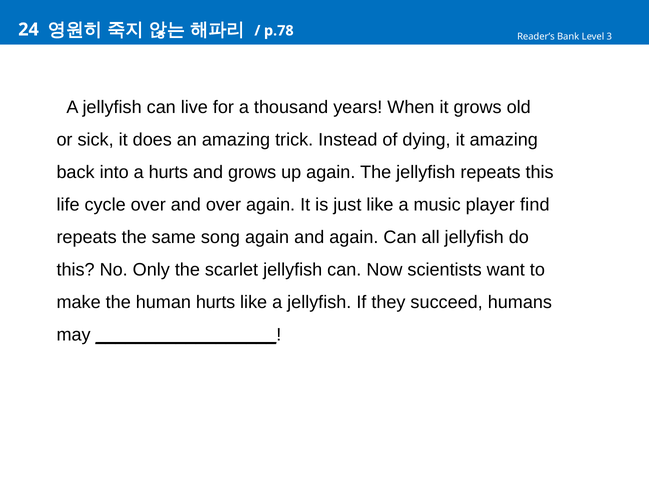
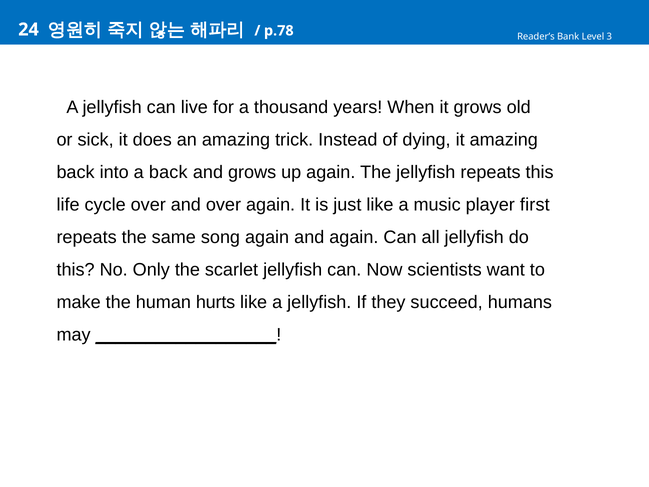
a hurts: hurts -> back (168, 172)
find: find -> first (535, 205)
